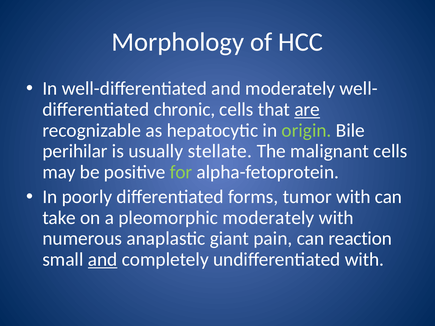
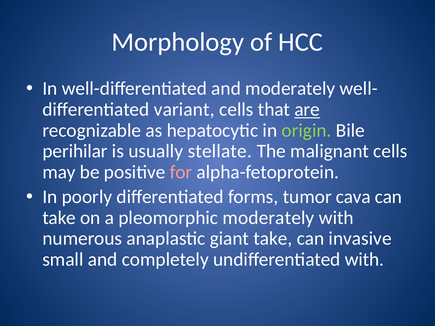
chronic: chronic -> variant (184, 110)
for colour: light green -> pink (181, 172)
tumor with: with -> cava (353, 197)
giant pain: pain -> take (273, 239)
reaction: reaction -> invasive (360, 239)
and underline: present -> none (103, 260)
